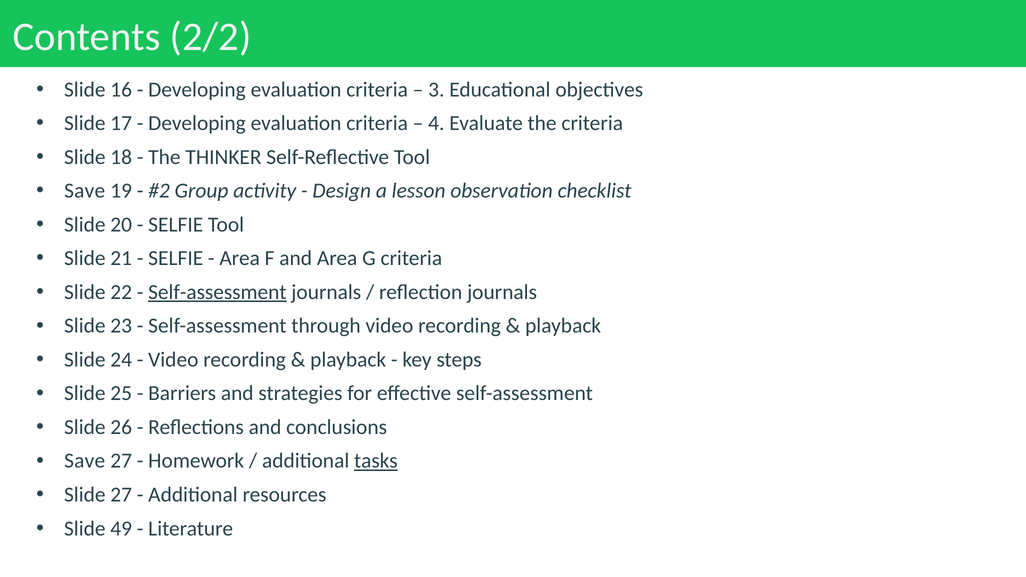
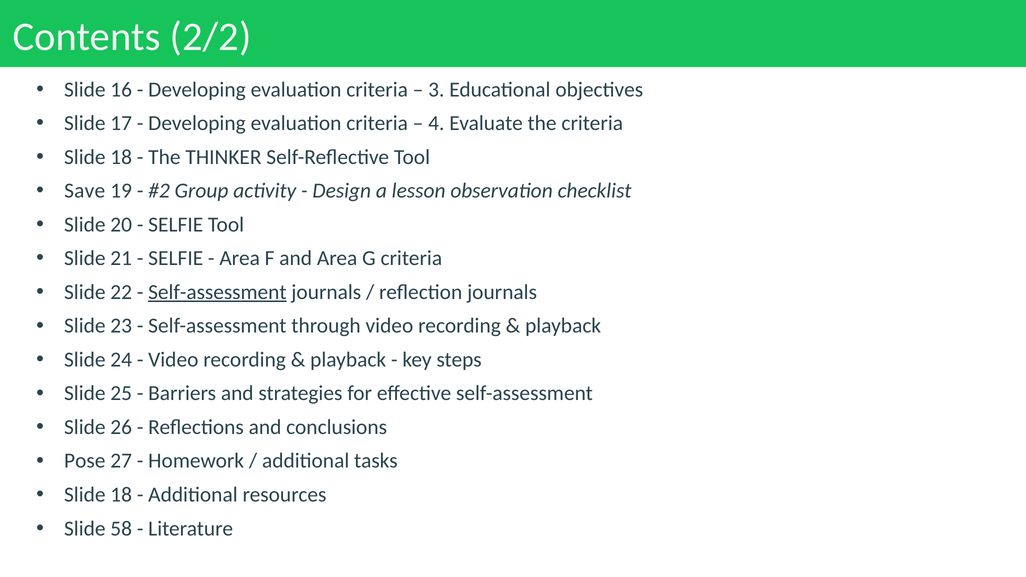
Save: Save -> Pose (85, 461)
tasks underline: present -> none (376, 461)
27: 27 -> 18 (121, 495)
49: 49 -> 58 (121, 529)
